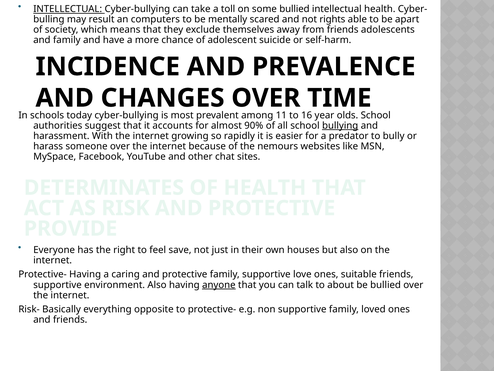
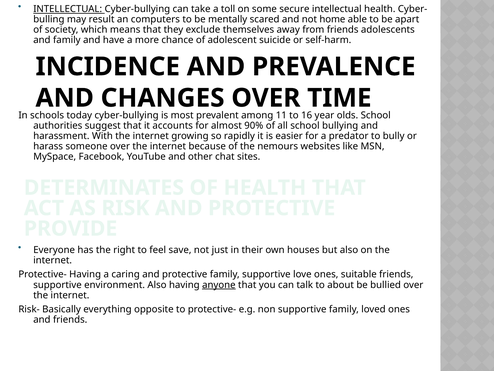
some bullied: bullied -> secure (294, 9)
rights: rights -> home (332, 19)
bullying underline: present -> none (340, 125)
